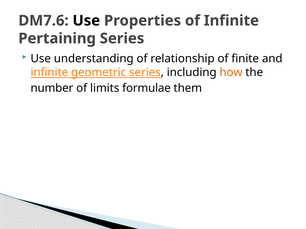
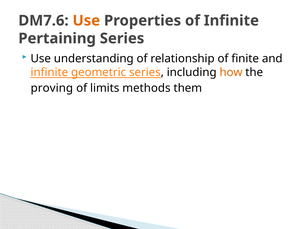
Use colour: black -> orange (86, 21)
number: number -> proving (52, 88)
formulae: formulae -> methods (146, 88)
